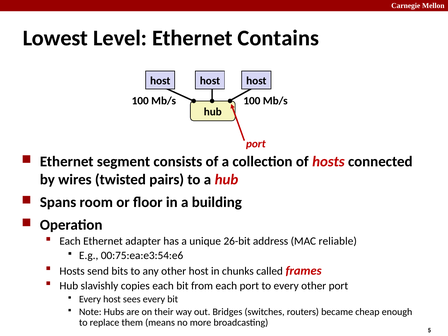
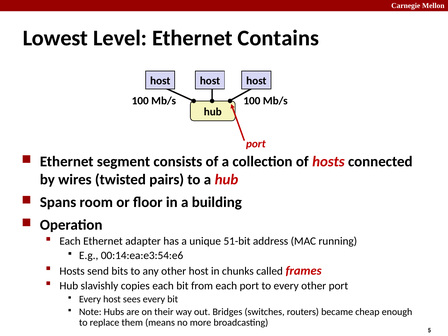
26-bit: 26-bit -> 51-bit (237, 241)
reliable: reliable -> running (338, 241)
00:75:ea:e3:54:e6: 00:75:ea:e3:54:e6 -> 00:14:ea:e3:54:e6 (142, 255)
